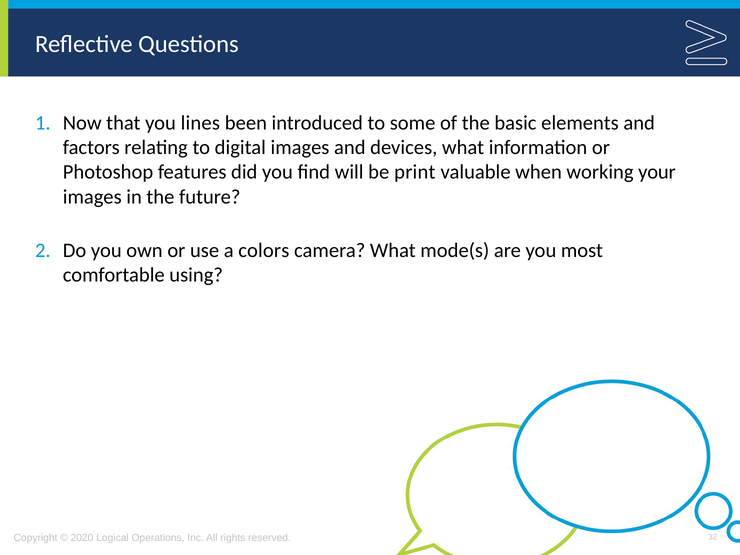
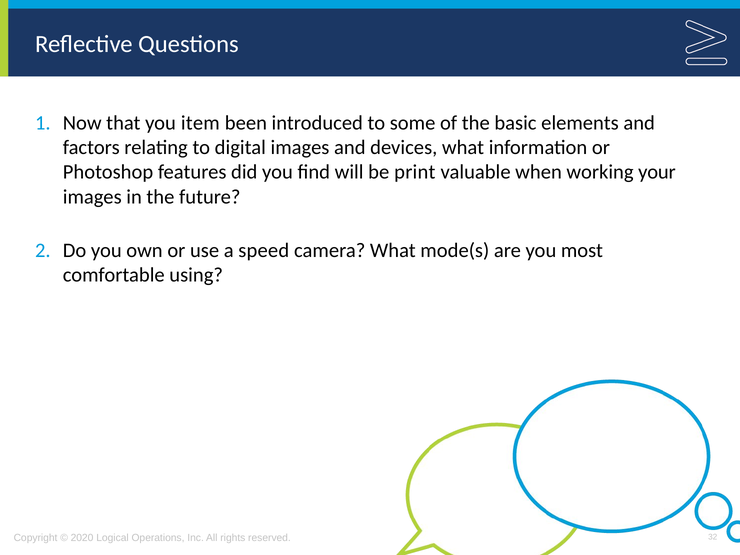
lines: lines -> item (200, 123)
colors: colors -> speed (264, 250)
